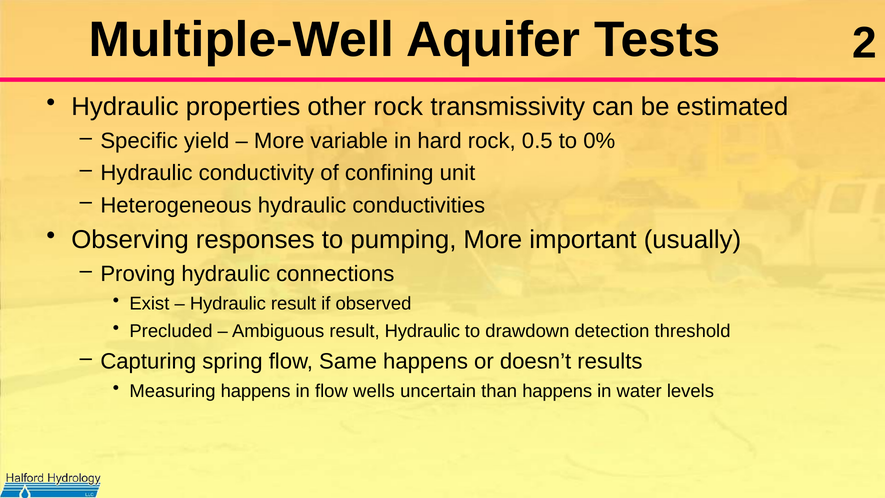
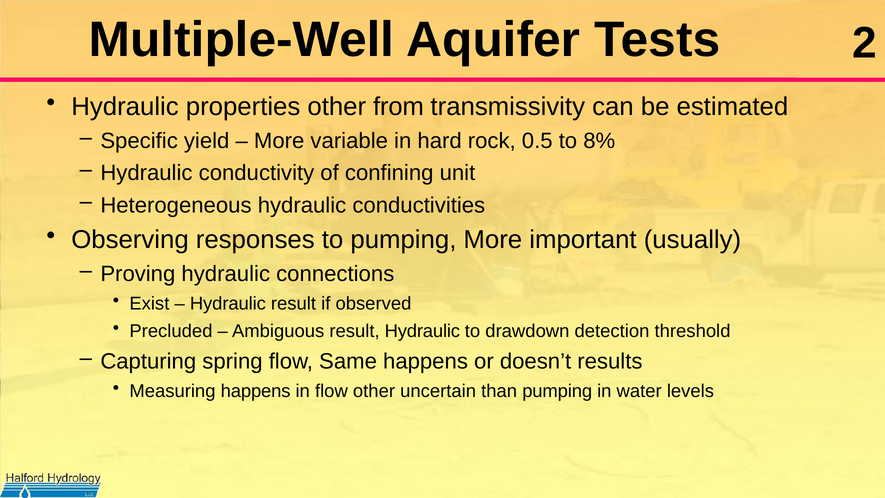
other rock: rock -> from (398, 107)
0%: 0% -> 8% (599, 141)
flow wells: wells -> other (374, 391)
than happens: happens -> pumping (557, 391)
